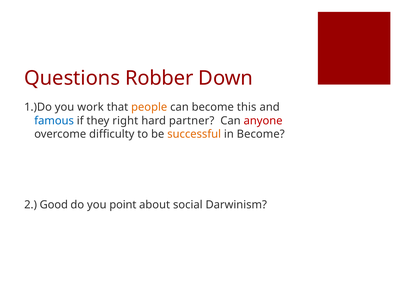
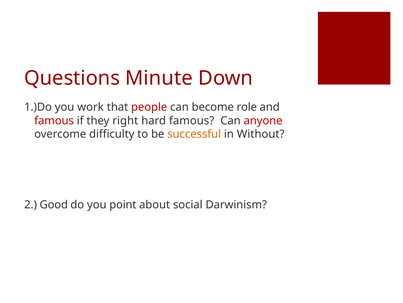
Robber: Robber -> Minute (159, 78)
people colour: orange -> red (149, 107)
this: this -> role (247, 107)
famous colour: blue -> red (54, 120)
hard partner: partner -> famous (192, 120)
in Become: Become -> Without (261, 134)
